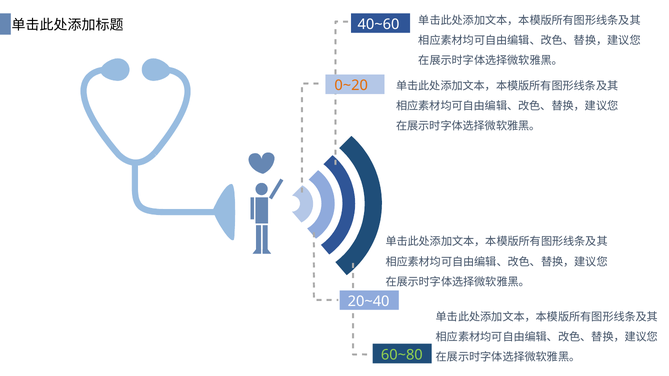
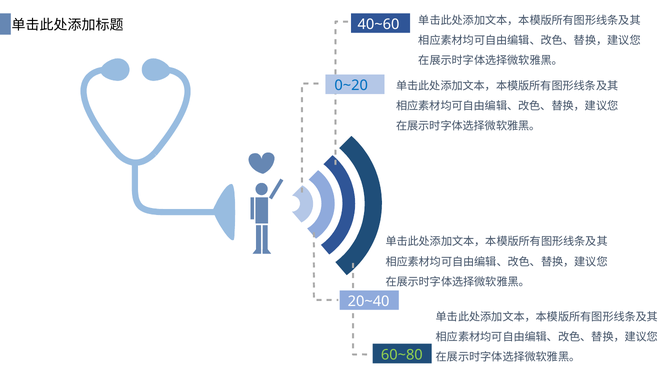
0~20 colour: orange -> blue (351, 86)
